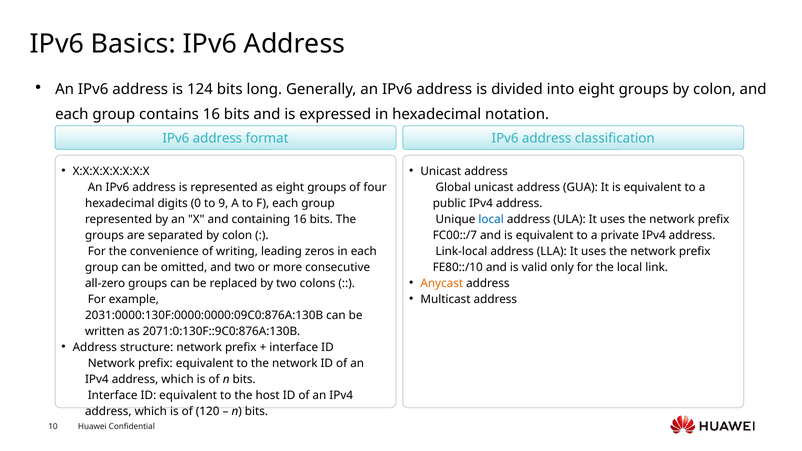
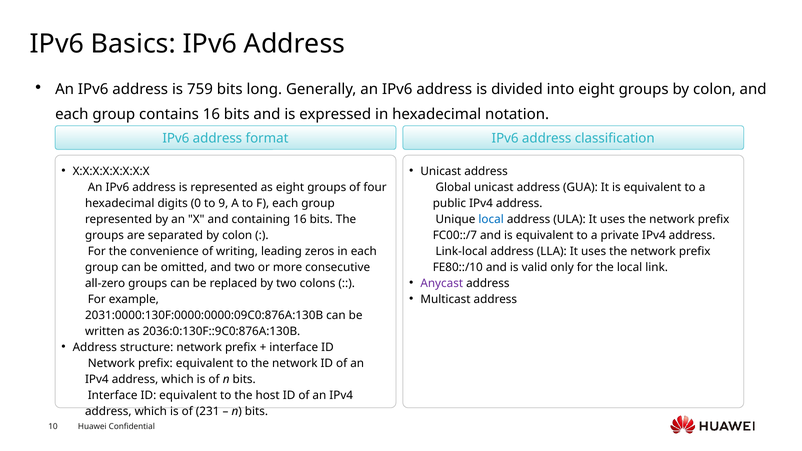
124: 124 -> 759 (200, 89)
Anycast colour: orange -> purple (442, 283)
2071:0:130F::9C0:876A:130B: 2071:0:130F::9C0:876A:130B -> 2036:0:130F::9C0:876A:130B (221, 331)
120: 120 -> 231 (208, 411)
